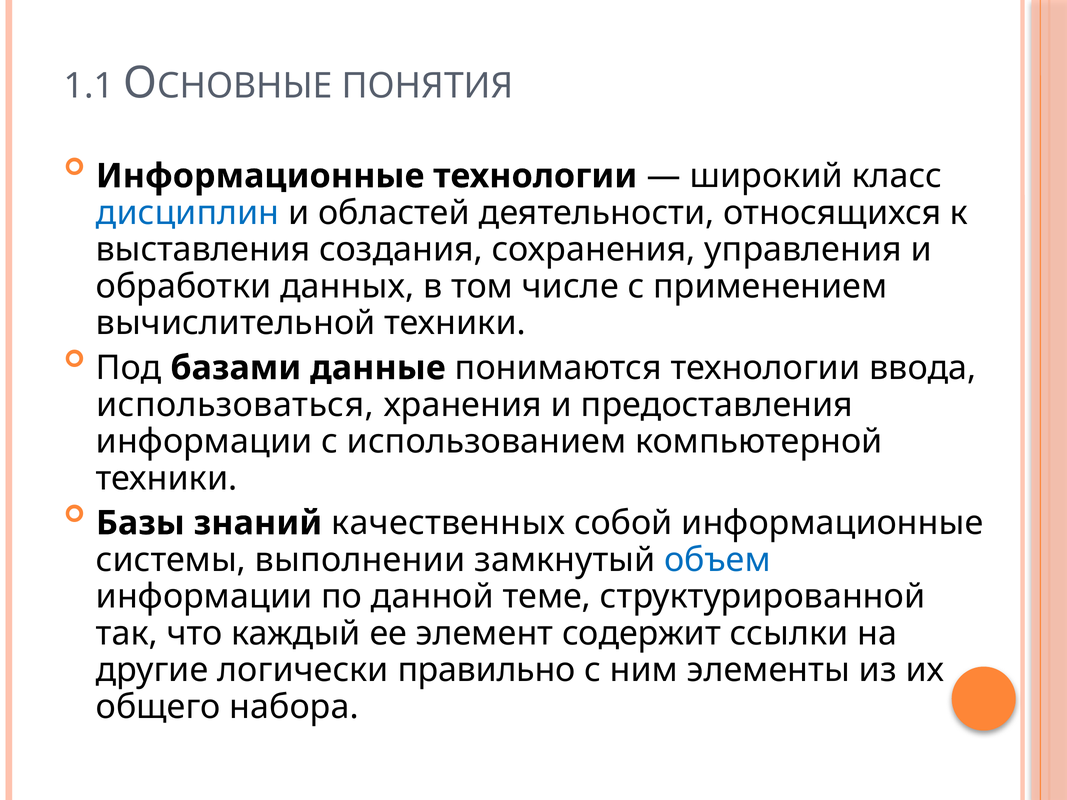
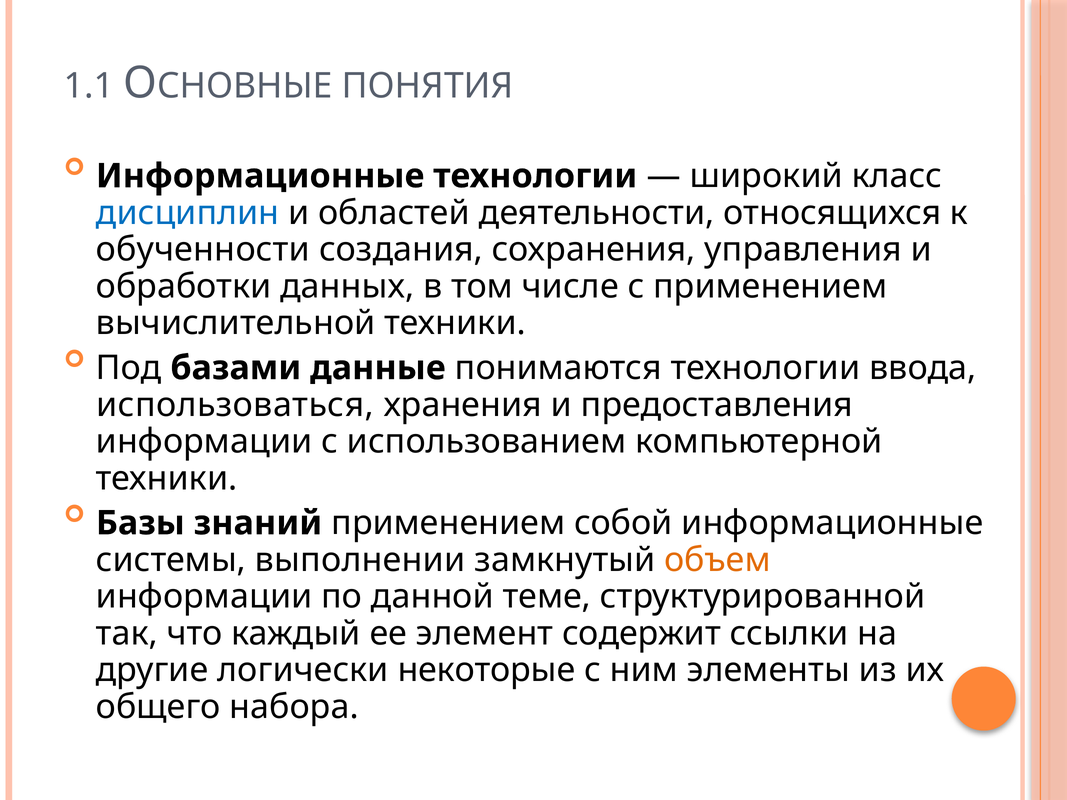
выставления: выставления -> обученности (203, 250)
знаний качественных: качественных -> применением (448, 523)
объем colour: blue -> orange (718, 560)
правильно: правильно -> некоторые (486, 670)
